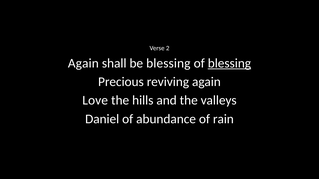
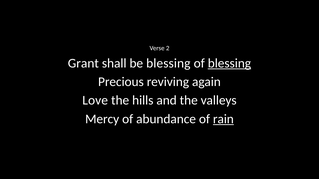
Again: Again -> Grant (83, 63)
Daniel: Daniel -> Mercy (102, 119)
rain underline: none -> present (223, 119)
